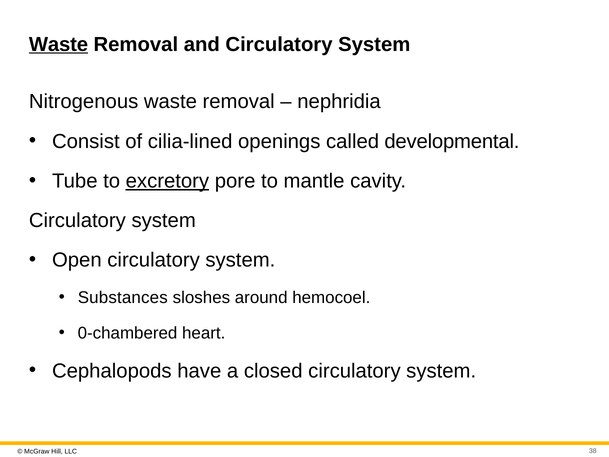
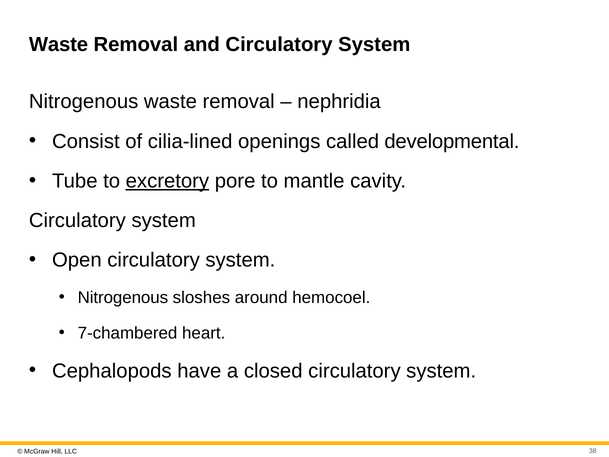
Waste underline: present -> none (59, 44)
Substances: Substances -> Nitrogenous (123, 297)
0-chambered: 0-chambered -> 7-chambered (128, 333)
